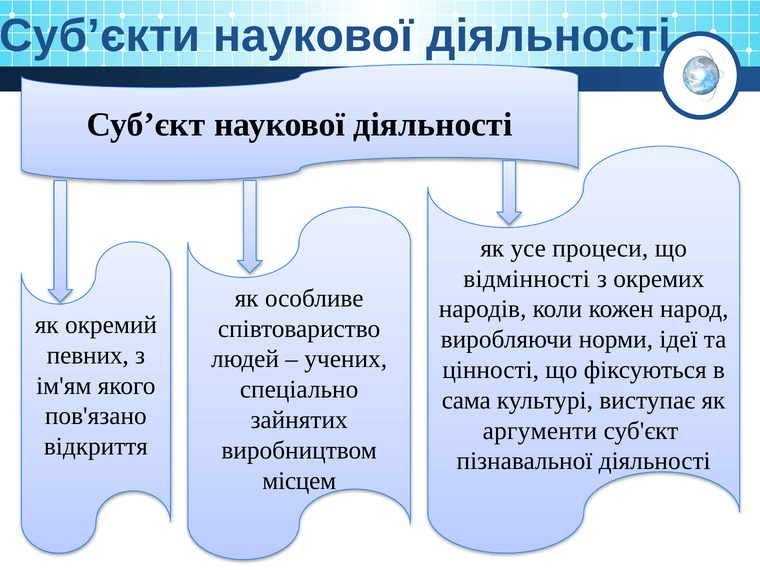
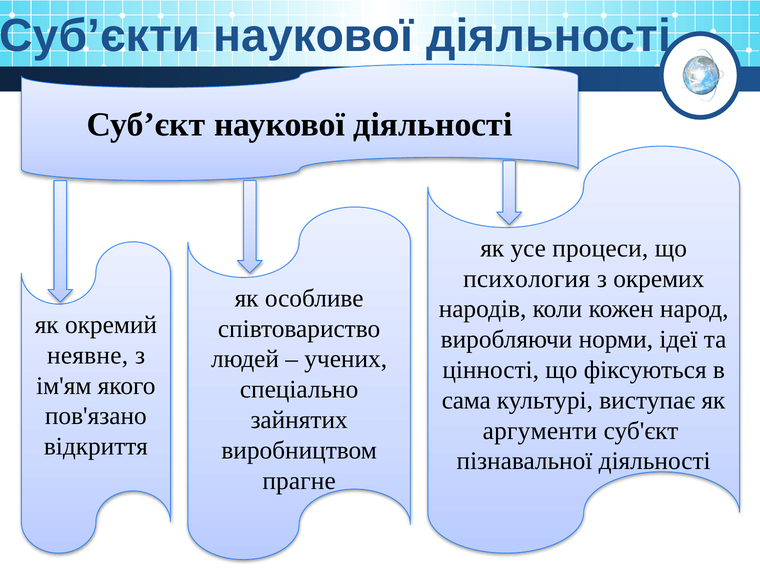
відмінності: відмінності -> психология (527, 279)
певних: певних -> неявне (88, 355)
місцем: місцем -> прагне (299, 481)
